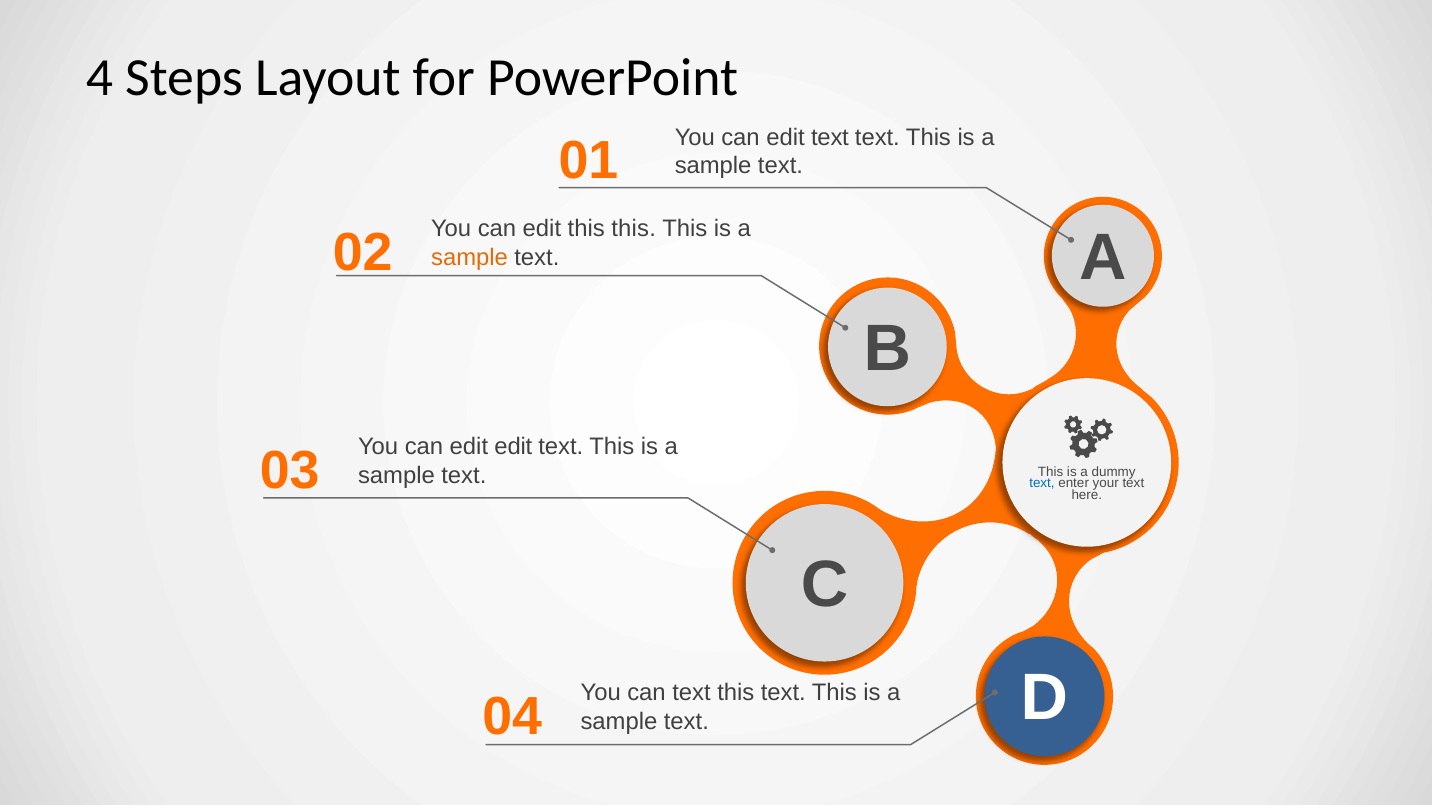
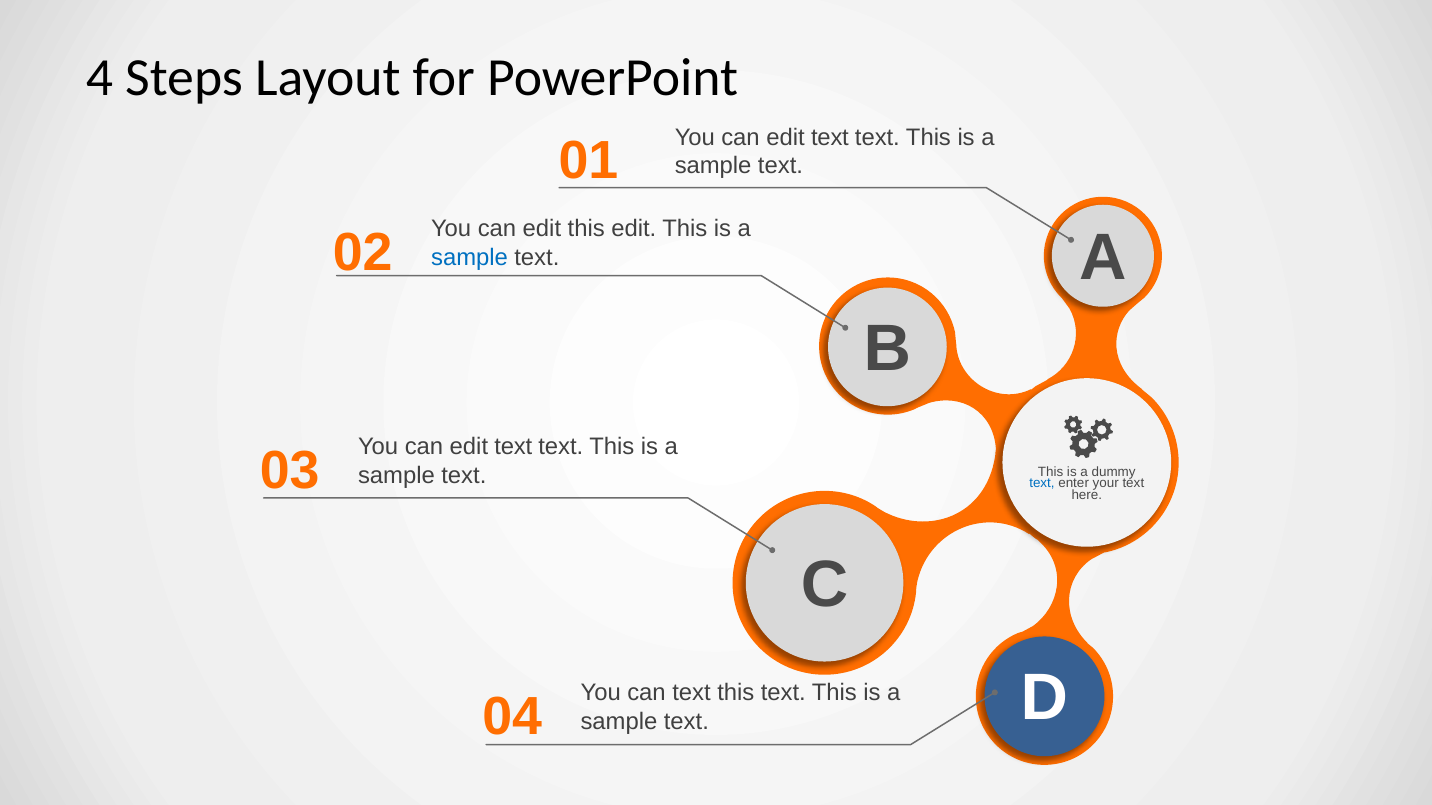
edit this this: this -> edit (634, 229)
sample colour: orange -> blue (469, 258)
edit: edit -> text (513, 447)
